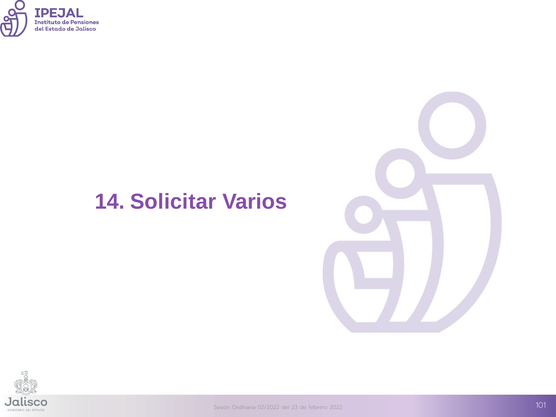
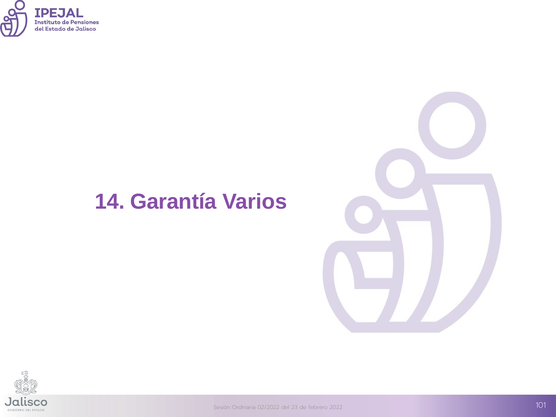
Solicitar: Solicitar -> Garantía (173, 202)
